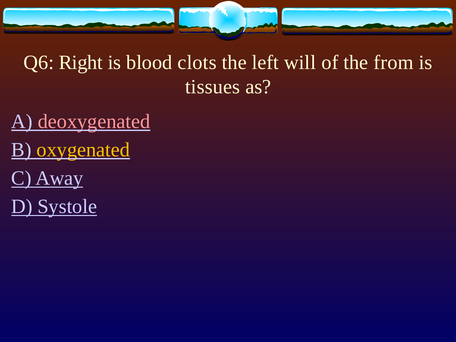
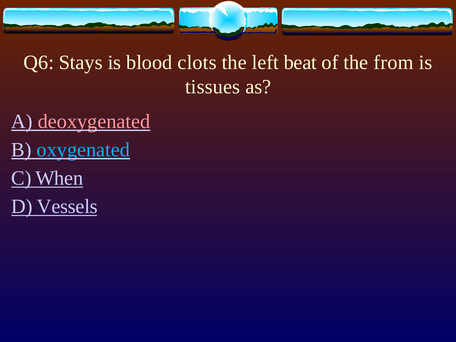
Right: Right -> Stays (81, 62)
will: will -> beat (300, 62)
oxygenated colour: yellow -> light blue (83, 150)
Away: Away -> When (59, 178)
Systole: Systole -> Vessels (67, 207)
